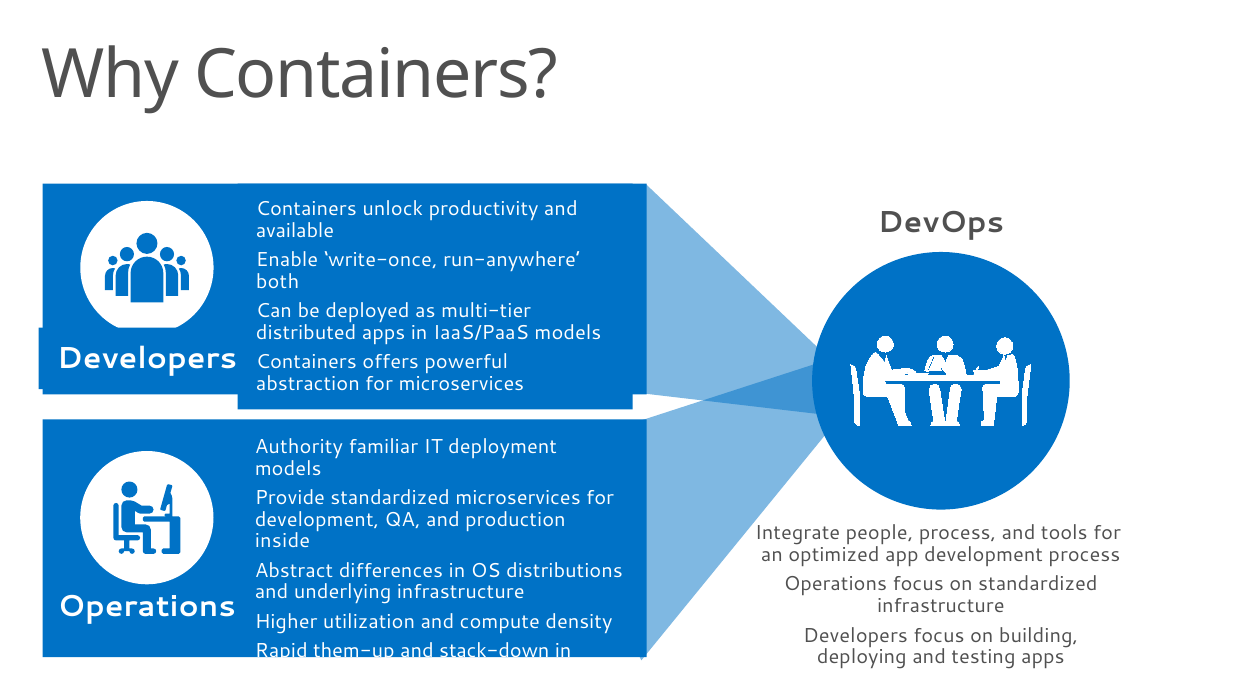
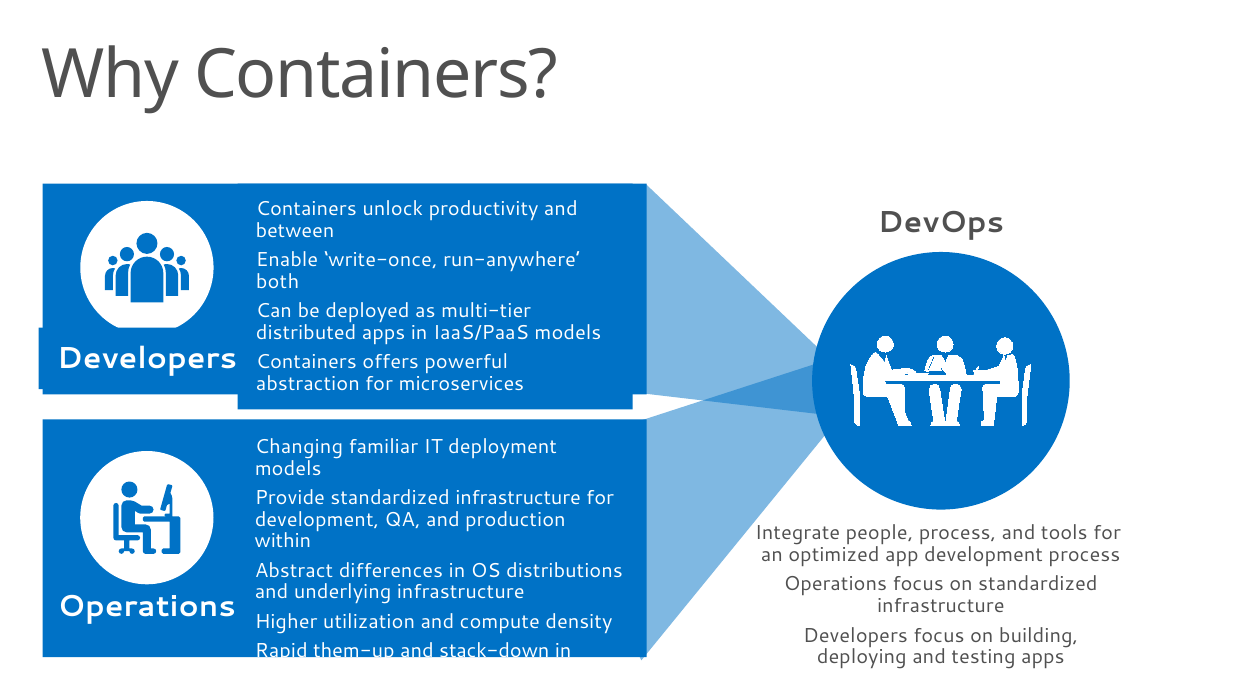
available: available -> between (295, 231)
Authority: Authority -> Changing (299, 447)
Provide standardized microservices: microservices -> infrastructure (518, 498)
inside: inside -> within (283, 541)
